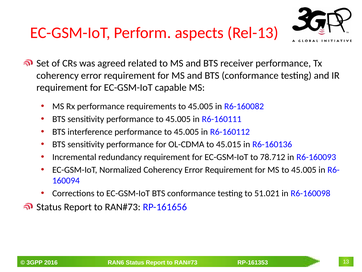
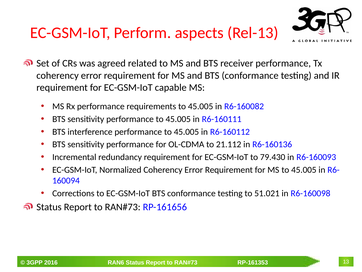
45.015: 45.015 -> 21.112 (229, 144)
78.712: 78.712 -> 79.430 (273, 157)
